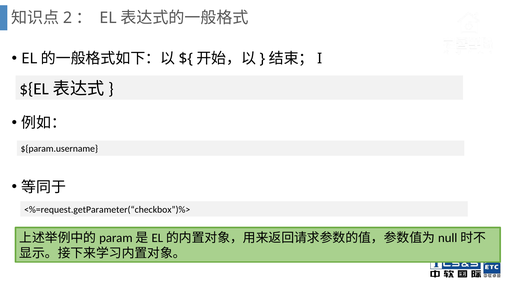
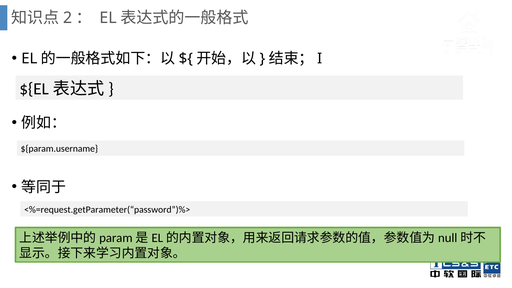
<%=request.getParameter(“checkbox”)%>: <%=request.getParameter(“checkbox”)%> -> <%=request.getParameter(“password”)%> (107, 210)
